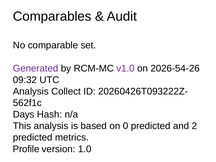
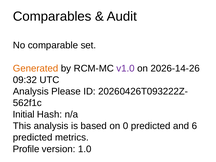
Generated colour: purple -> orange (36, 68)
2026-54-26: 2026-54-26 -> 2026-14-26 (175, 68)
Collect: Collect -> Please (66, 91)
Days: Days -> Initial (24, 114)
2: 2 -> 6 (194, 126)
